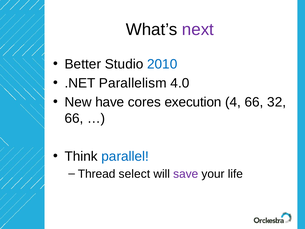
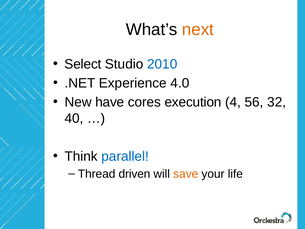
next colour: purple -> orange (198, 29)
Better: Better -> Select (83, 64)
Parallelism: Parallelism -> Experience (133, 83)
4 66: 66 -> 56 (254, 102)
66: 66 -> 40 (74, 118)
select: select -> driven (134, 174)
save colour: purple -> orange (186, 174)
